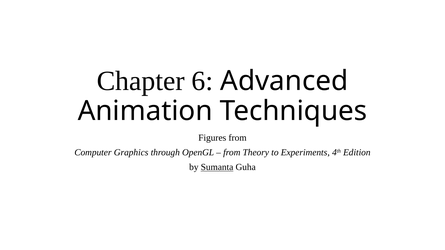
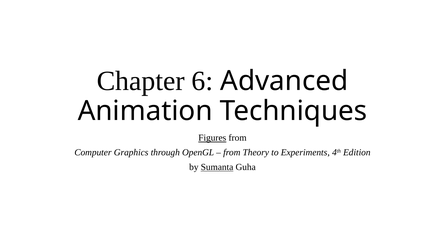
Figures underline: none -> present (212, 138)
